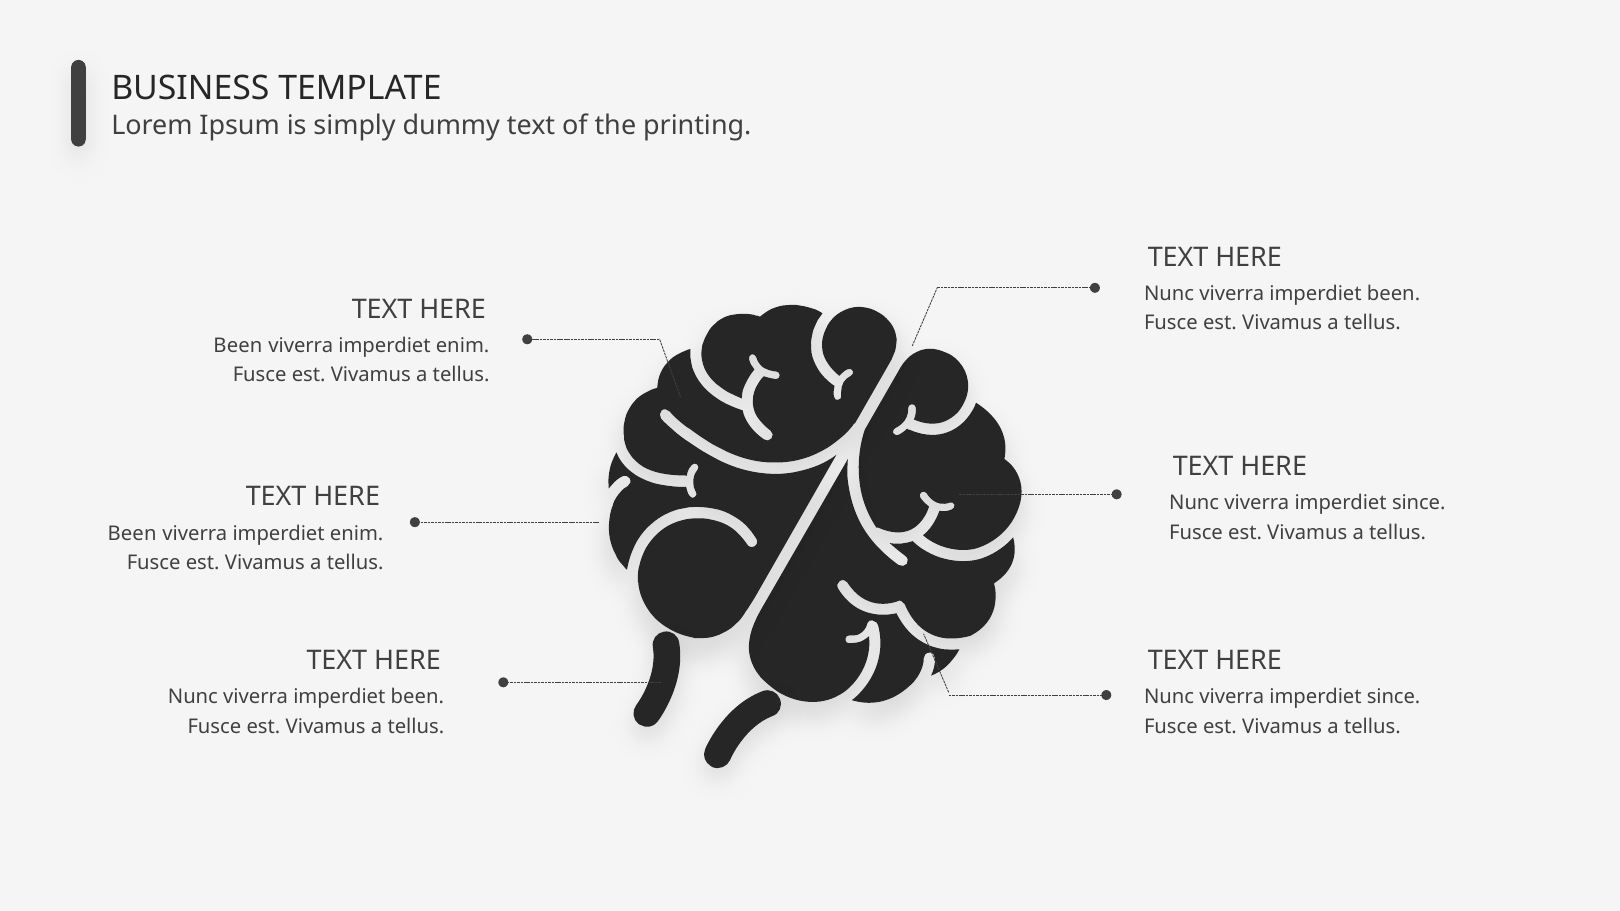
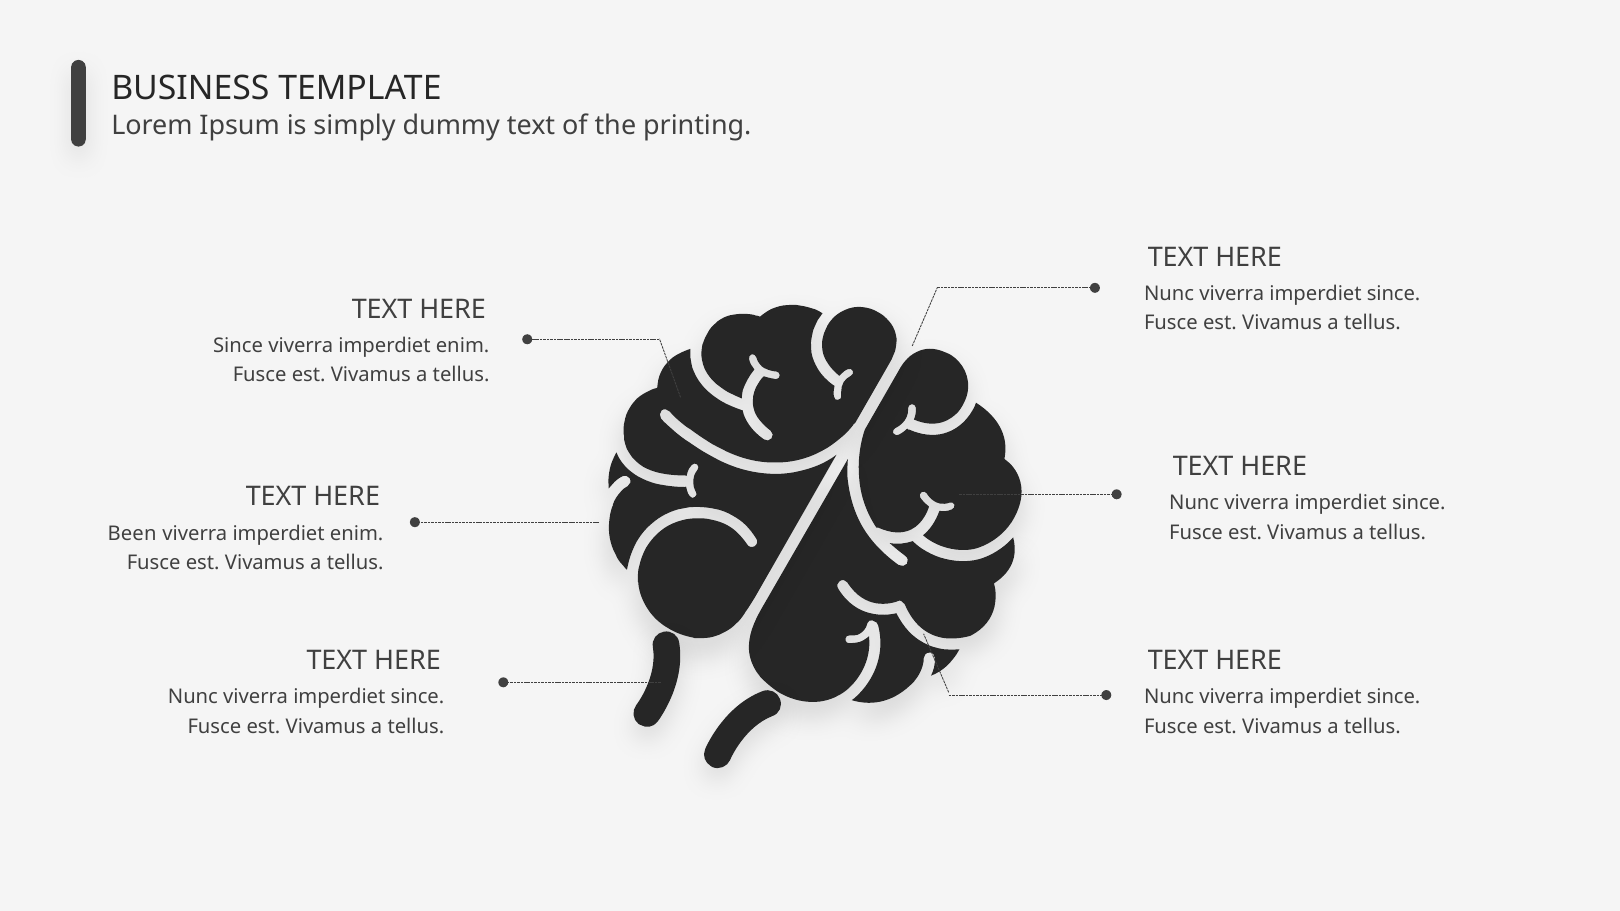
been: been -> since (1394, 294)
Been: Been -> Since (238, 346)
been: been -> since (417, 697)
